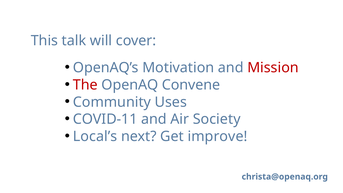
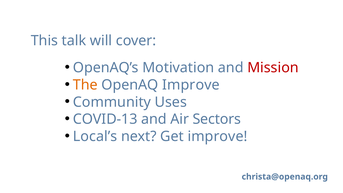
The colour: red -> orange (85, 85)
OpenAQ Convene: Convene -> Improve (191, 85)
COVID-11: COVID-11 -> COVID-13 (105, 119)
Society: Society -> Sectors (217, 119)
